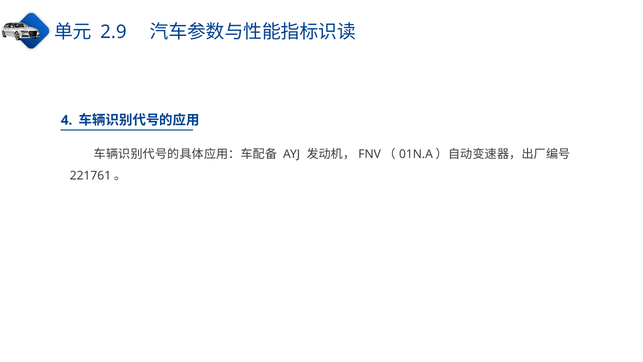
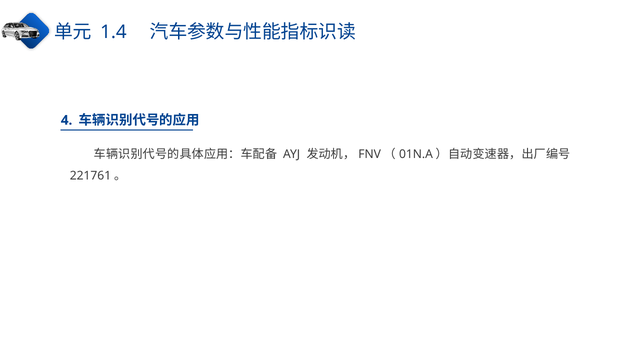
2.9: 2.9 -> 1.4 (113, 32)
